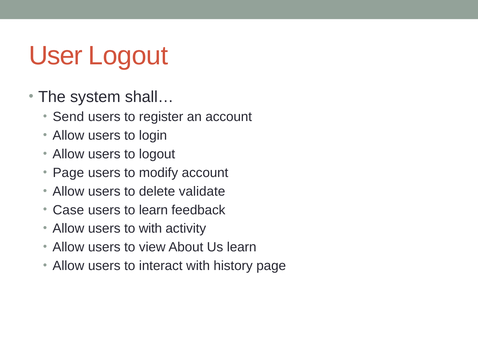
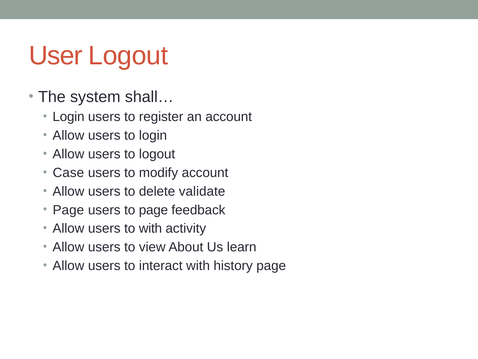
Send: Send -> Login (69, 117)
Page: Page -> Case (68, 172)
Case: Case -> Page (68, 210)
to learn: learn -> page (153, 210)
